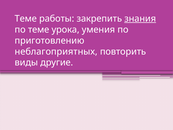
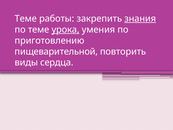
урока underline: none -> present (66, 30)
неблагоприятных: неблагоприятных -> пищеварительной (56, 51)
другие: другие -> сердца (57, 62)
